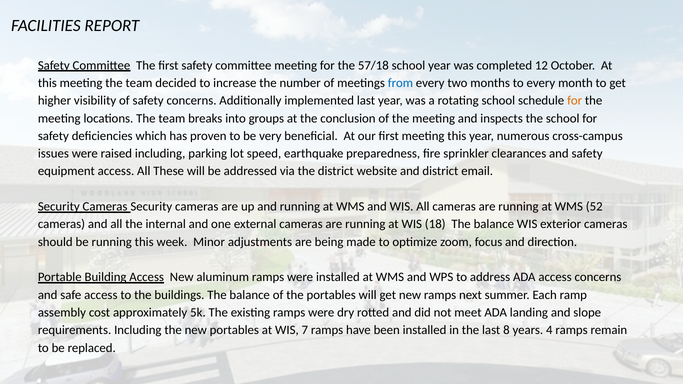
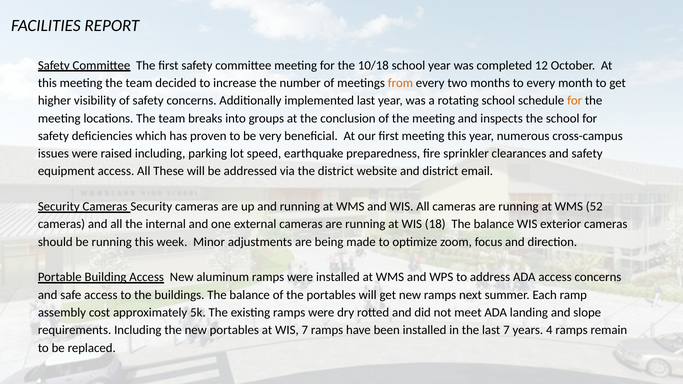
57/18: 57/18 -> 10/18 (373, 65)
from colour: blue -> orange (400, 83)
last 8: 8 -> 7 (506, 330)
